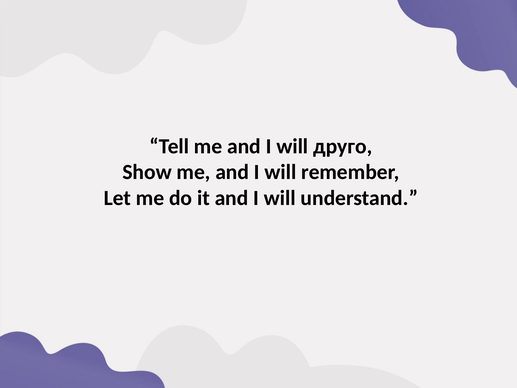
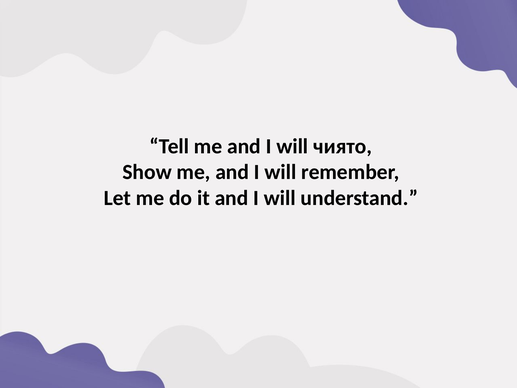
друго: друго -> чиято (343, 146)
